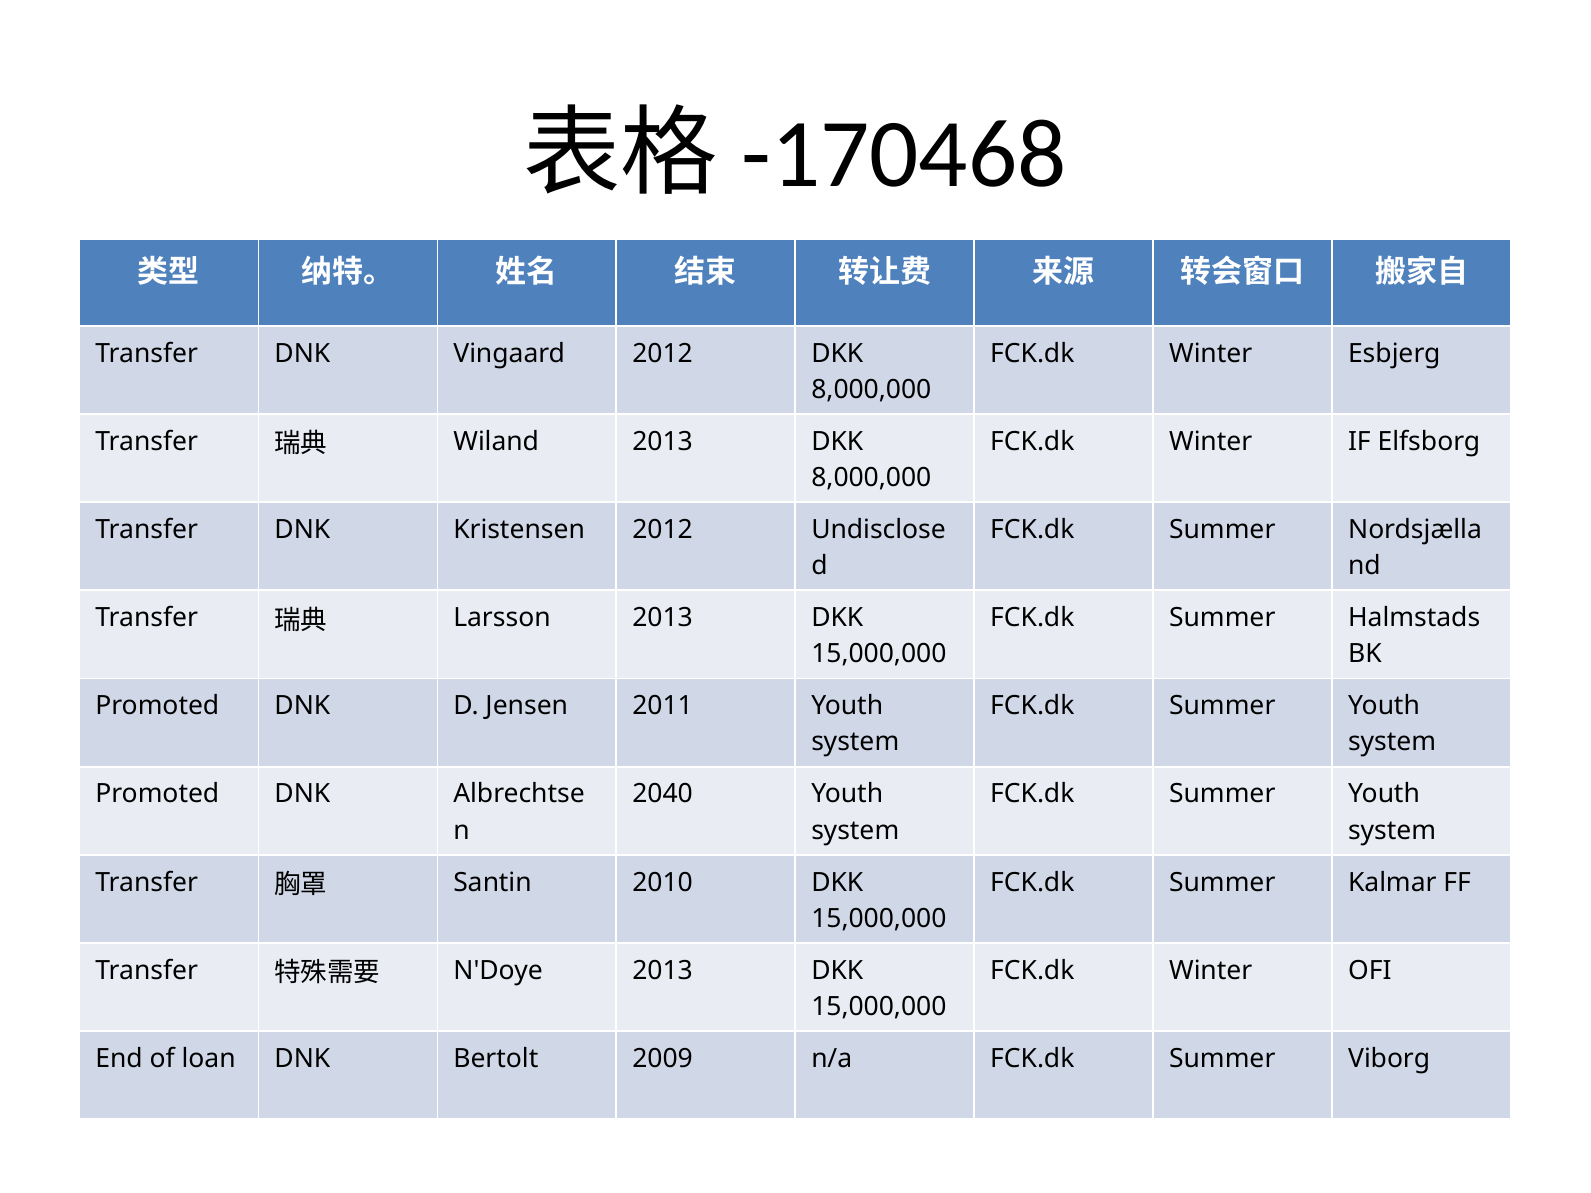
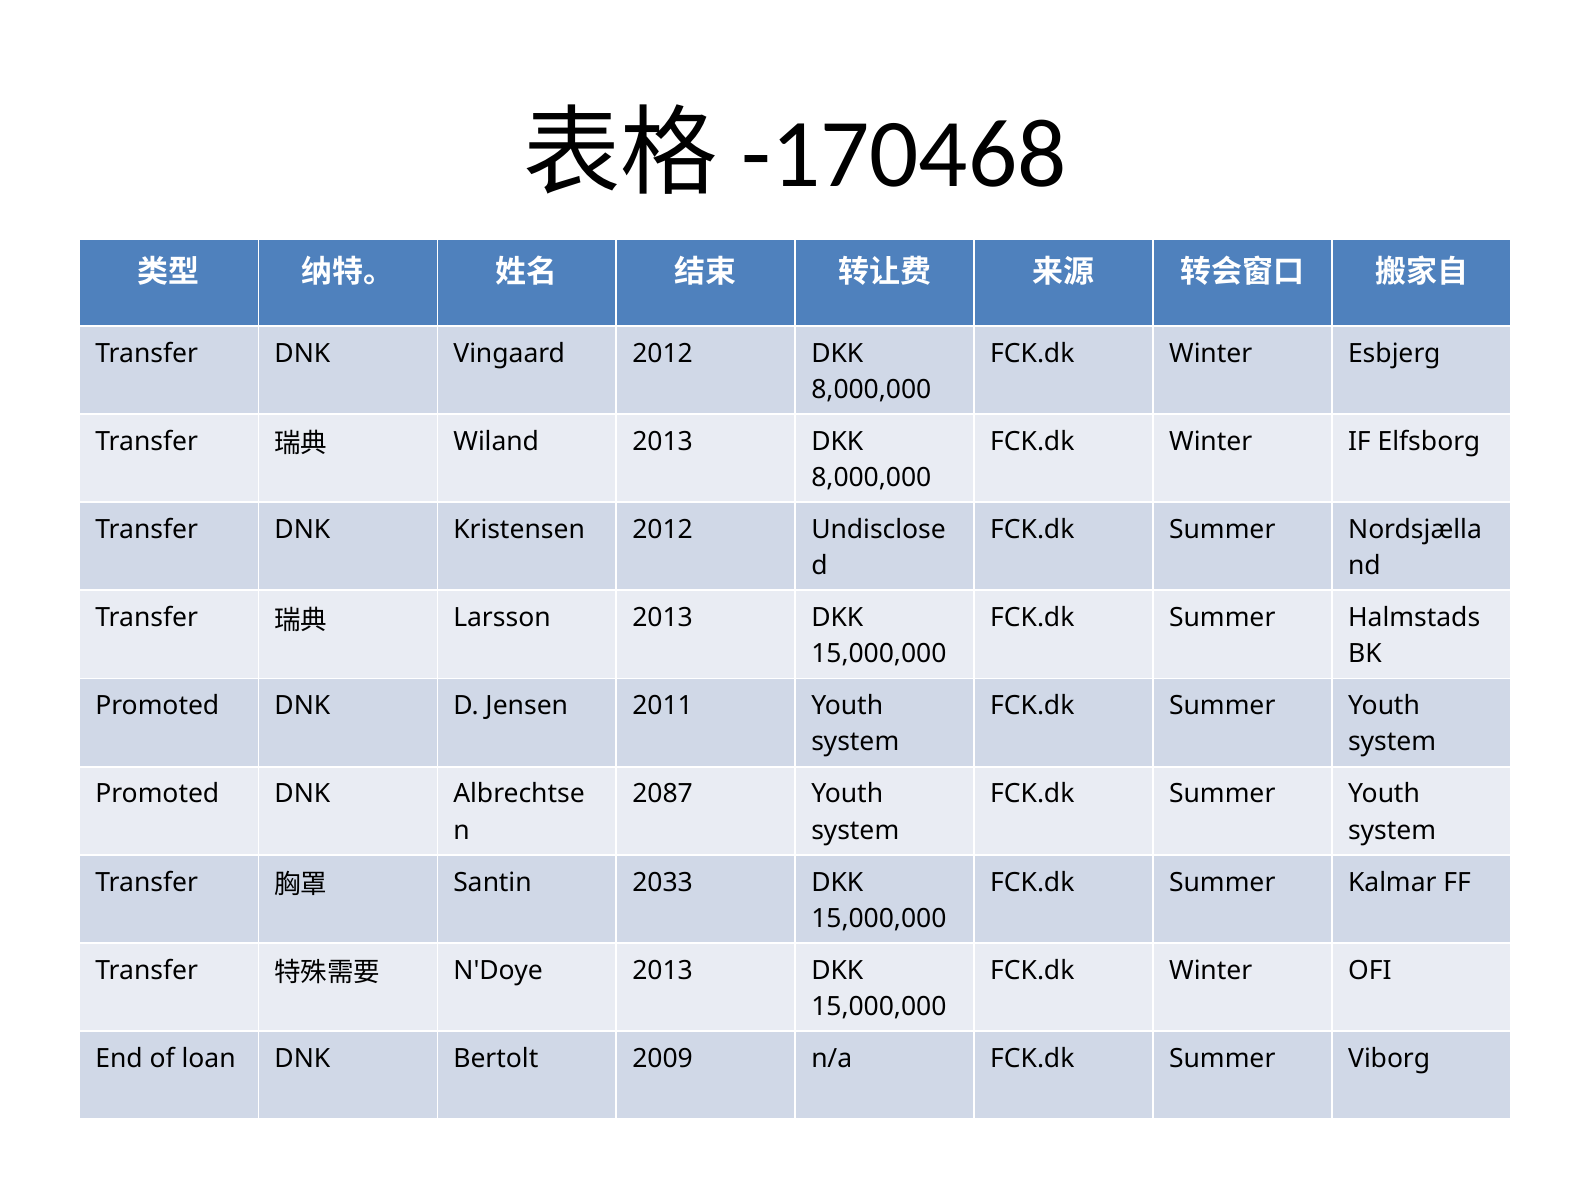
2040: 2040 -> 2087 (663, 794)
2010: 2010 -> 2033 (663, 883)
